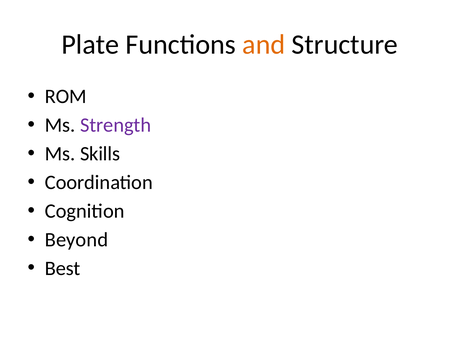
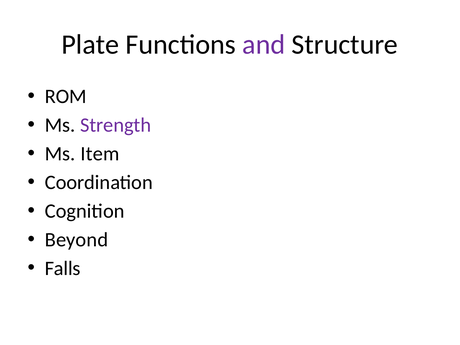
and colour: orange -> purple (264, 45)
Skills: Skills -> Item (100, 154)
Best: Best -> Falls (63, 268)
